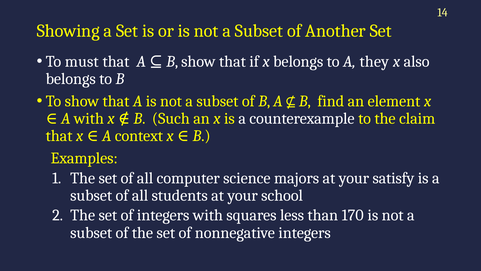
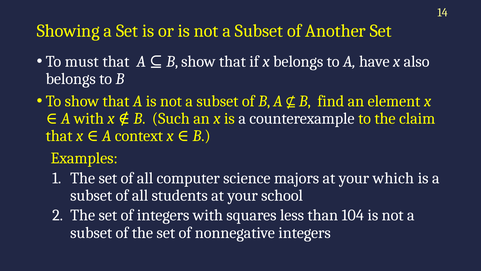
they: they -> have (374, 61)
satisfy: satisfy -> which (393, 178)
170: 170 -> 104 (353, 215)
